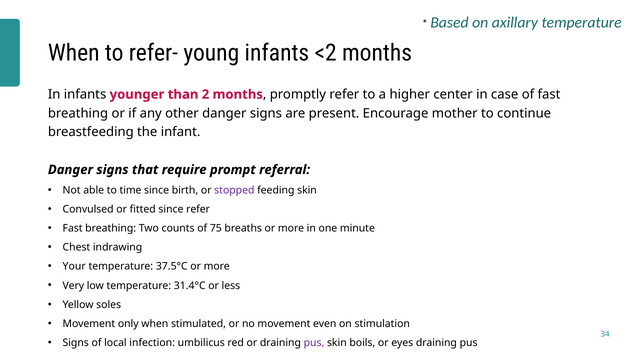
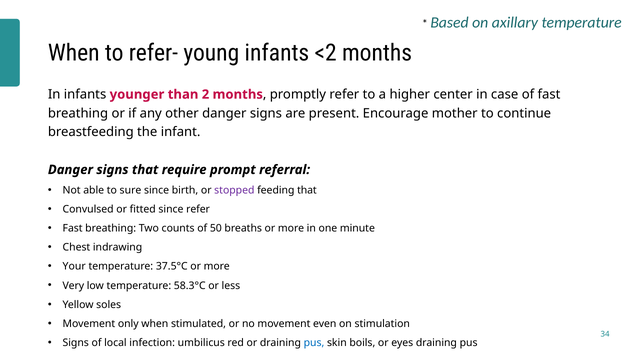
time: time -> sure (131, 190)
feeding skin: skin -> that (307, 190)
75: 75 -> 50 (216, 229)
31.4°C: 31.4°C -> 58.3°C (190, 286)
pus colour: purple -> blue (314, 343)
